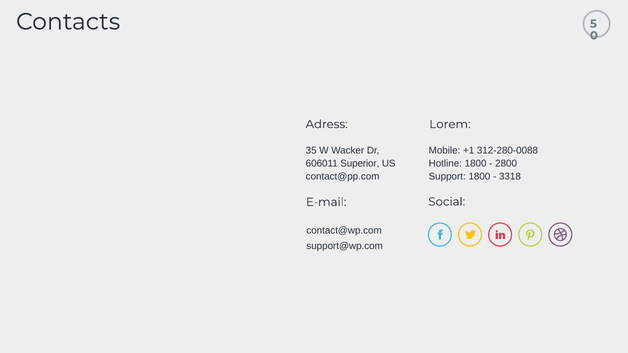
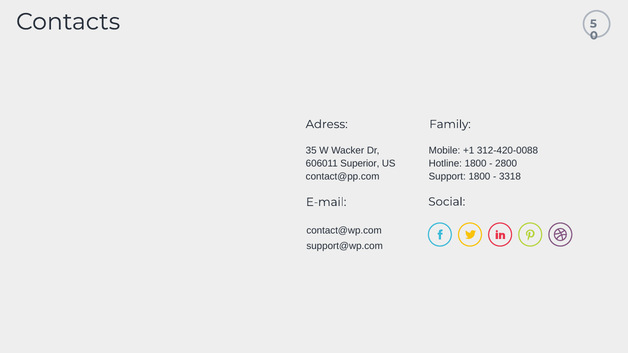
Lorem: Lorem -> Family (450, 124)
312-280-0088: 312-280-0088 -> 312-420-0088 (507, 151)
